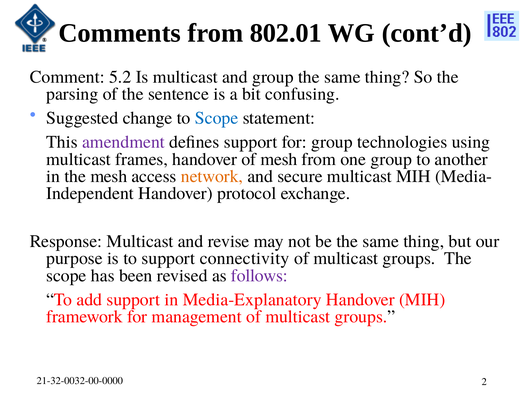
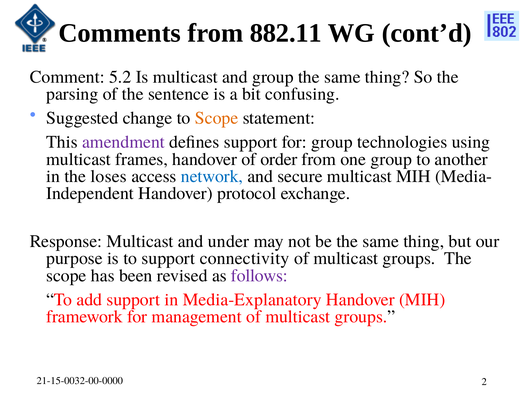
802.01: 802.01 -> 882.11 (286, 33)
Scope colour: blue -> orange (217, 118)
of mesh: mesh -> order (279, 159)
the mesh: mesh -> loses (109, 176)
network colour: orange -> blue (212, 176)
revise: revise -> under (228, 241)
21-32-0032-00-0000: 21-32-0032-00-0000 -> 21-15-0032-00-0000 (80, 381)
